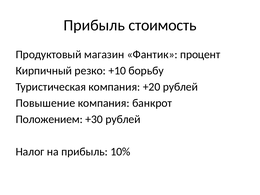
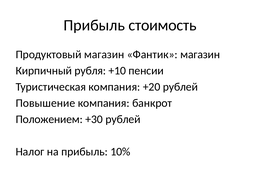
Фантик процент: процент -> магазин (200, 55)
резко: резко -> рубля (90, 71)
борьбу: борьбу -> пенсии (146, 71)
